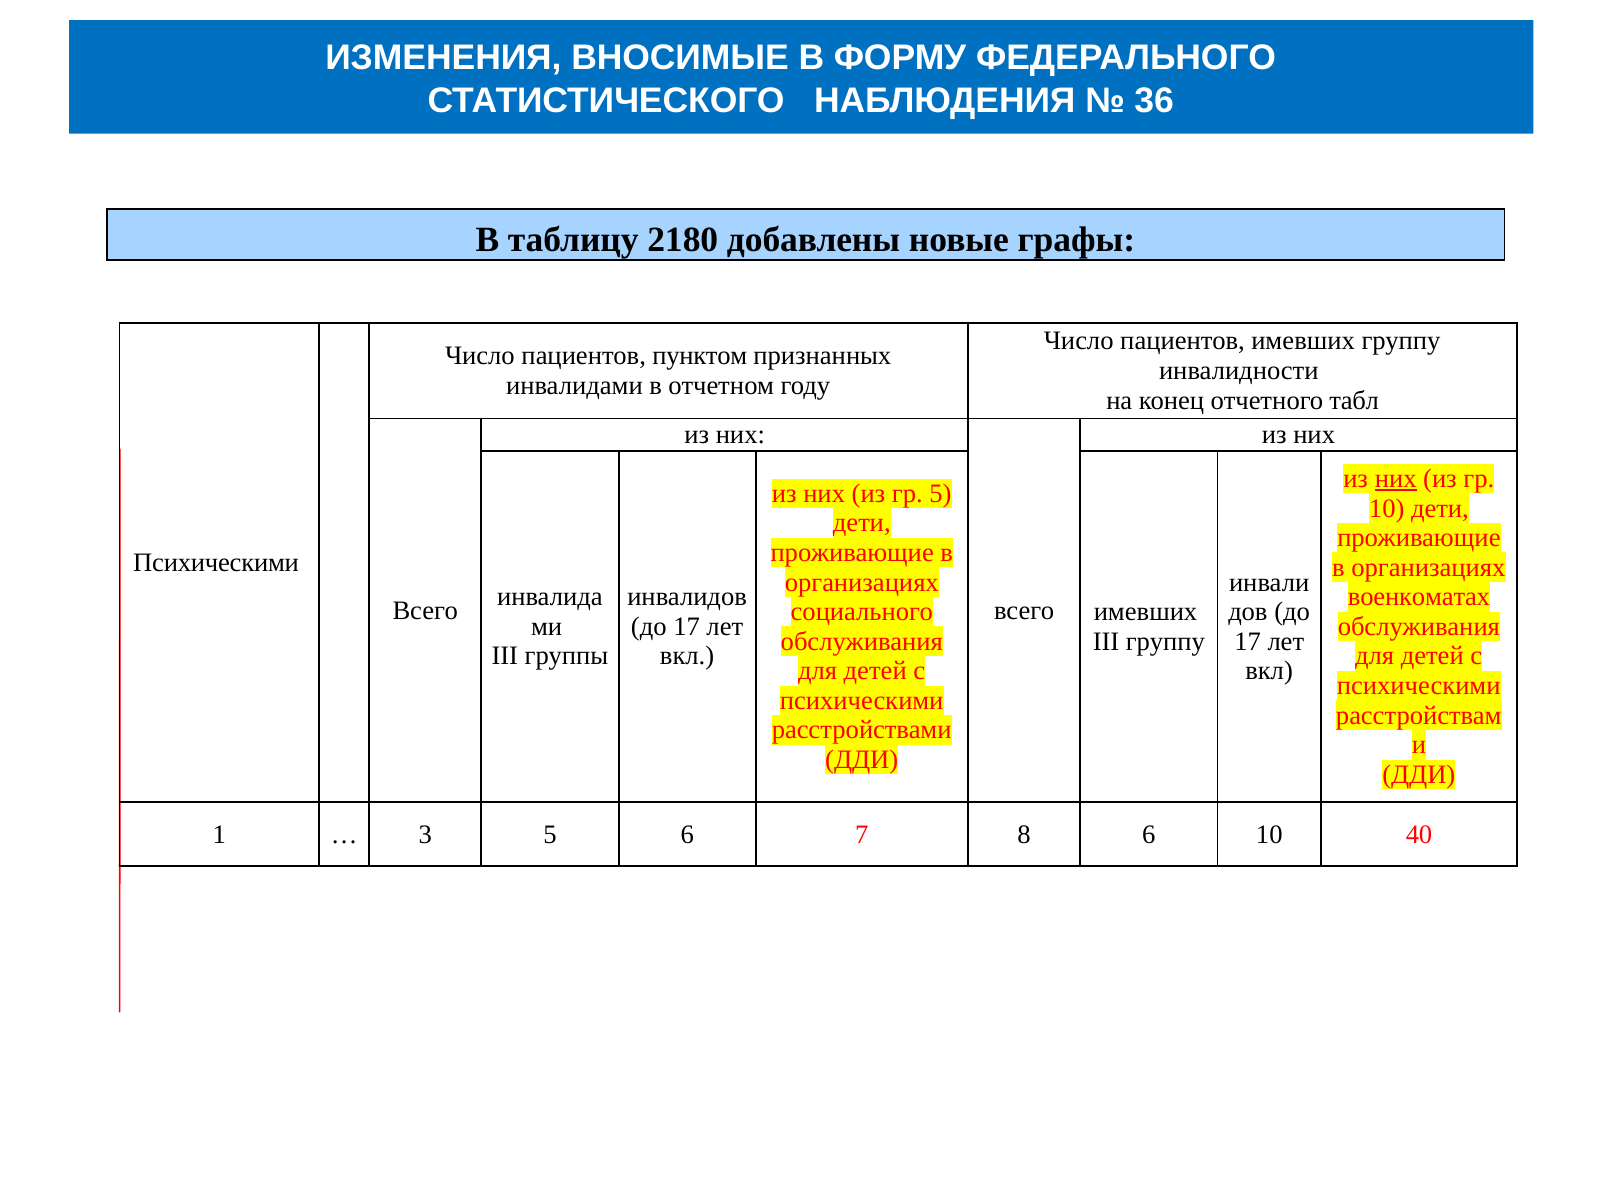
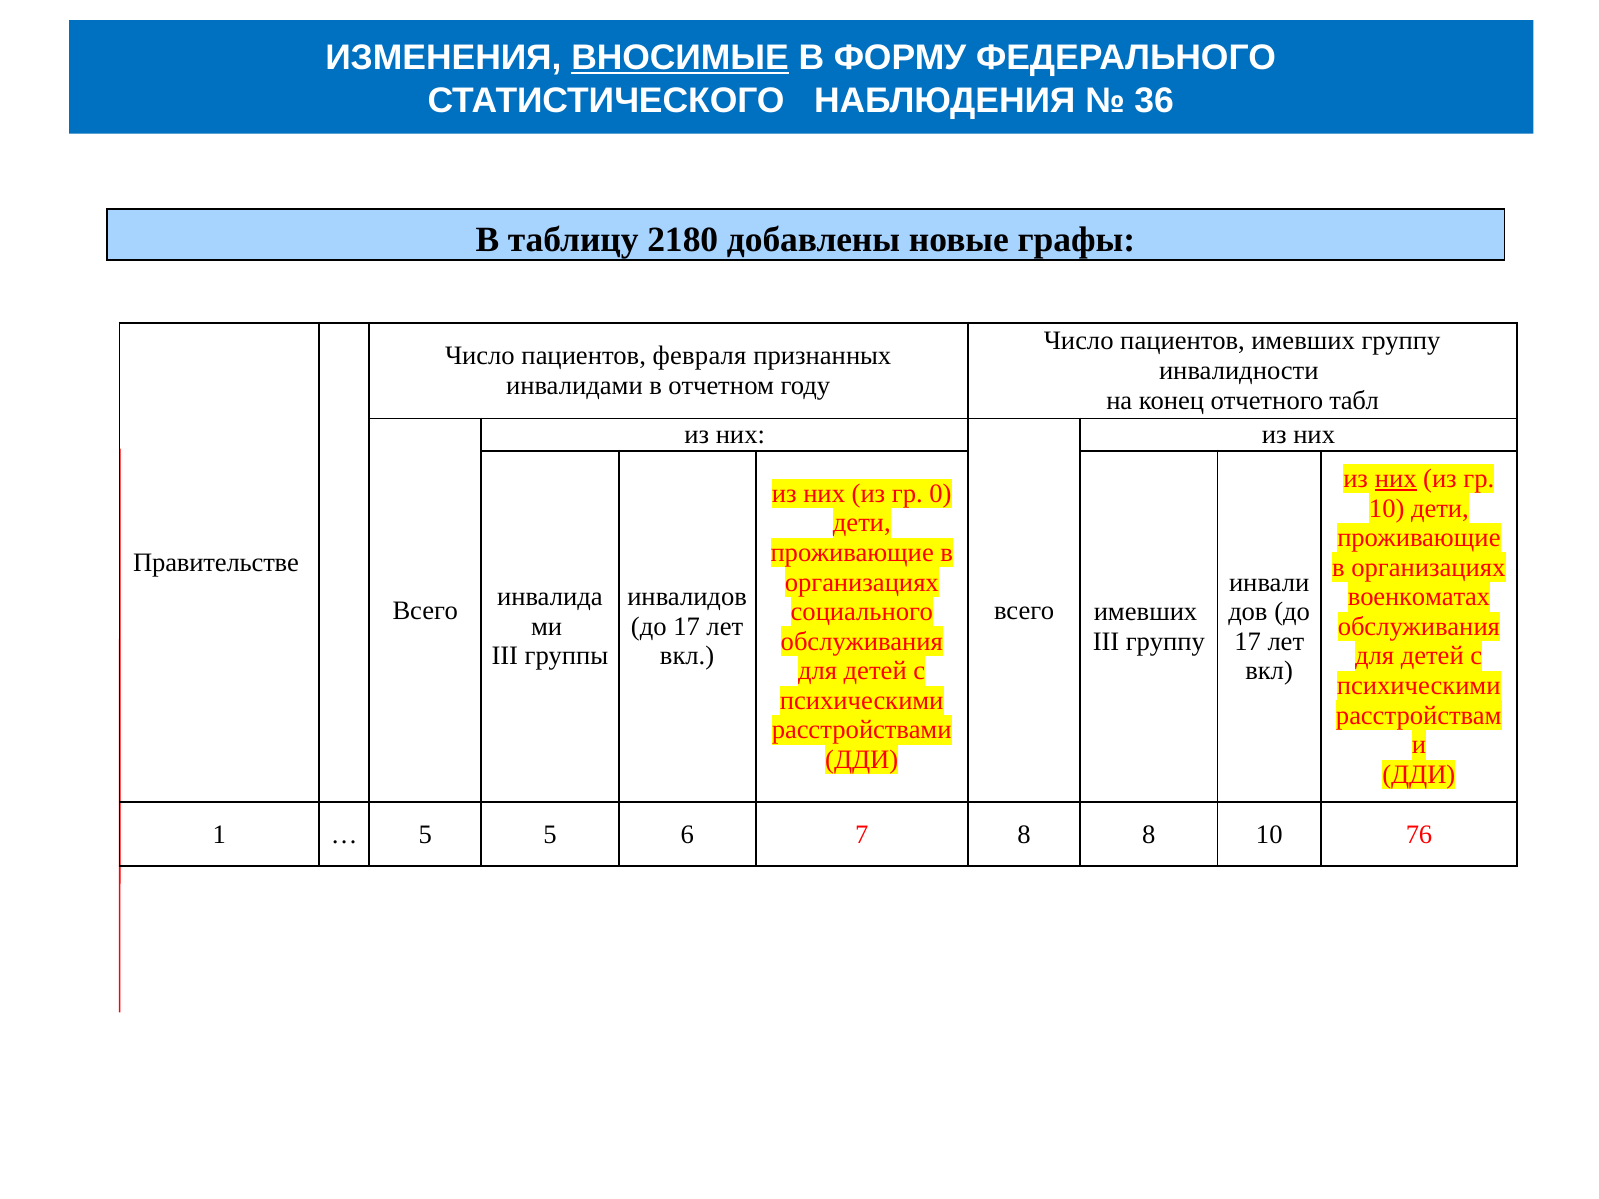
ВНОСИМЫЕ underline: none -> present (680, 58)
пунктом: пунктом -> февраля (699, 356)
гр 5: 5 -> 0 (940, 494)
Психическими: Психическими -> Правительстве (216, 563)
3: 3 -> 5 (425, 835)
8 6: 6 -> 8 (1149, 835)
40: 40 -> 76 (1419, 835)
